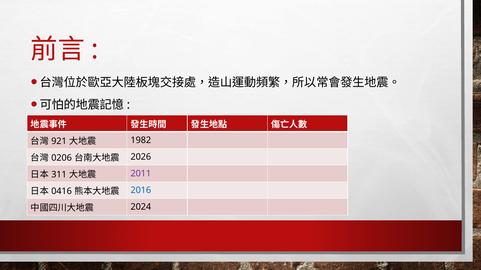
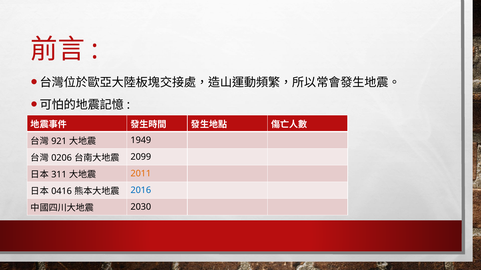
1982: 1982 -> 1949 (141, 140)
2026: 2026 -> 2099 (141, 157)
2011 colour: purple -> orange (141, 174)
2024: 2024 -> 2030 (141, 207)
